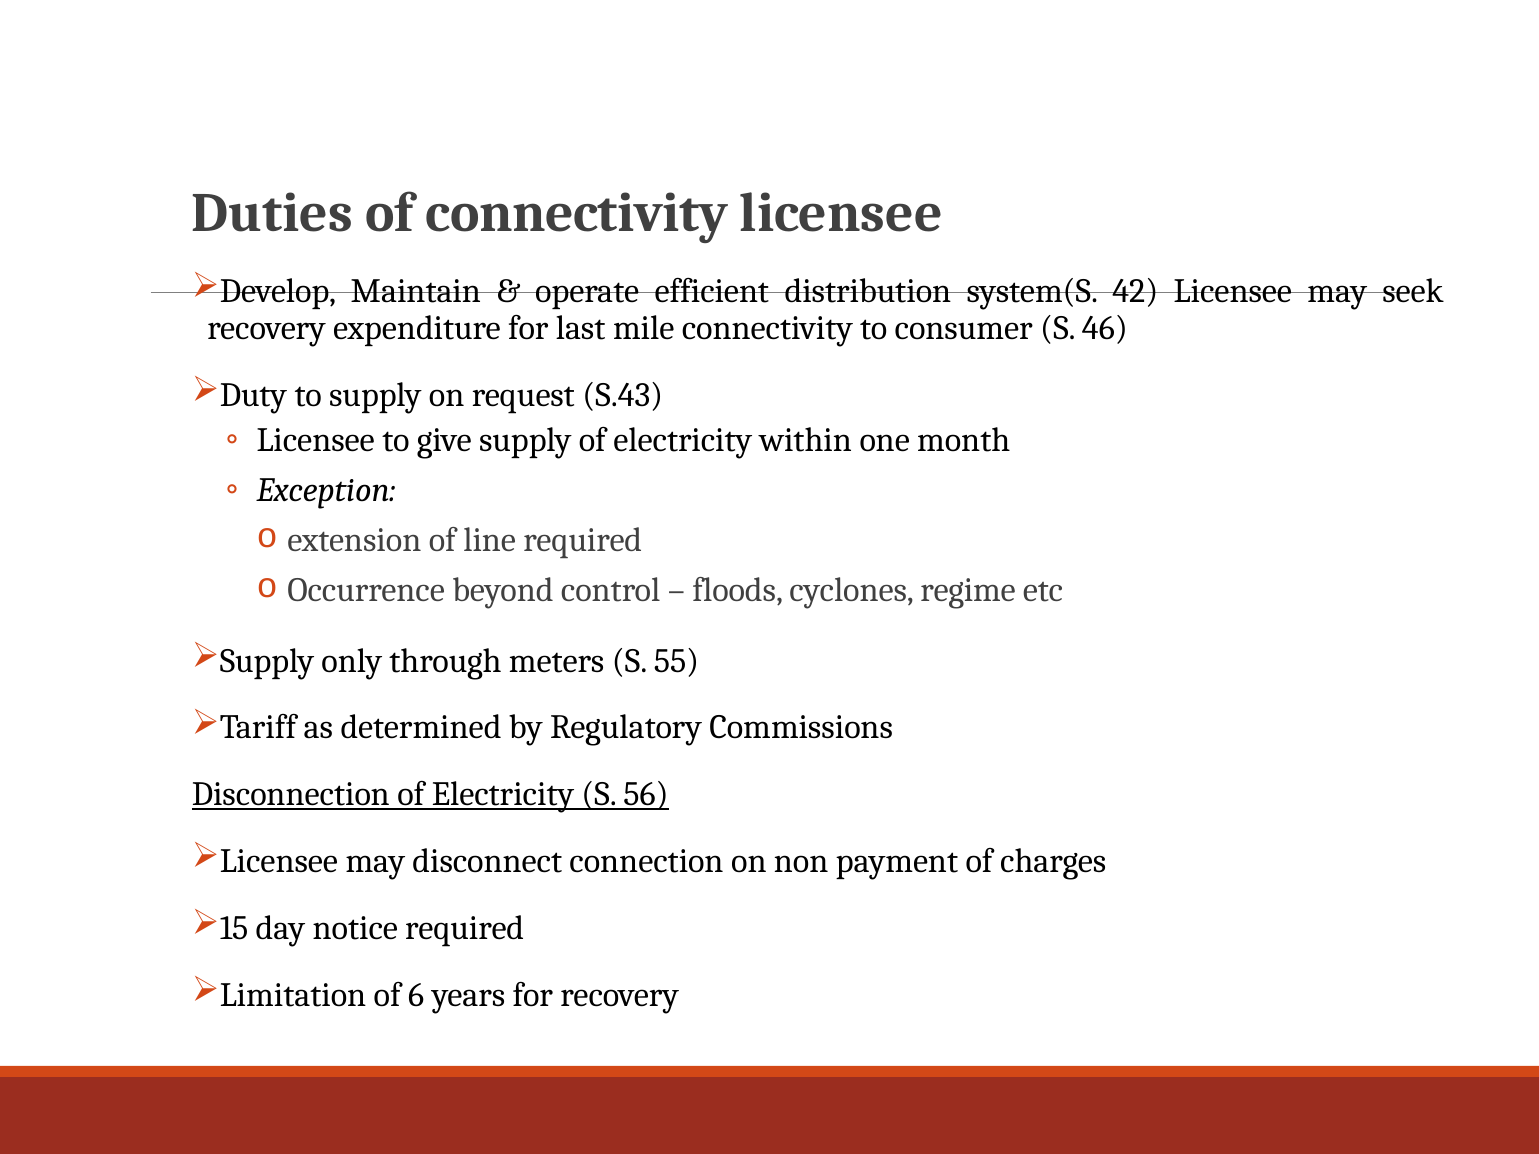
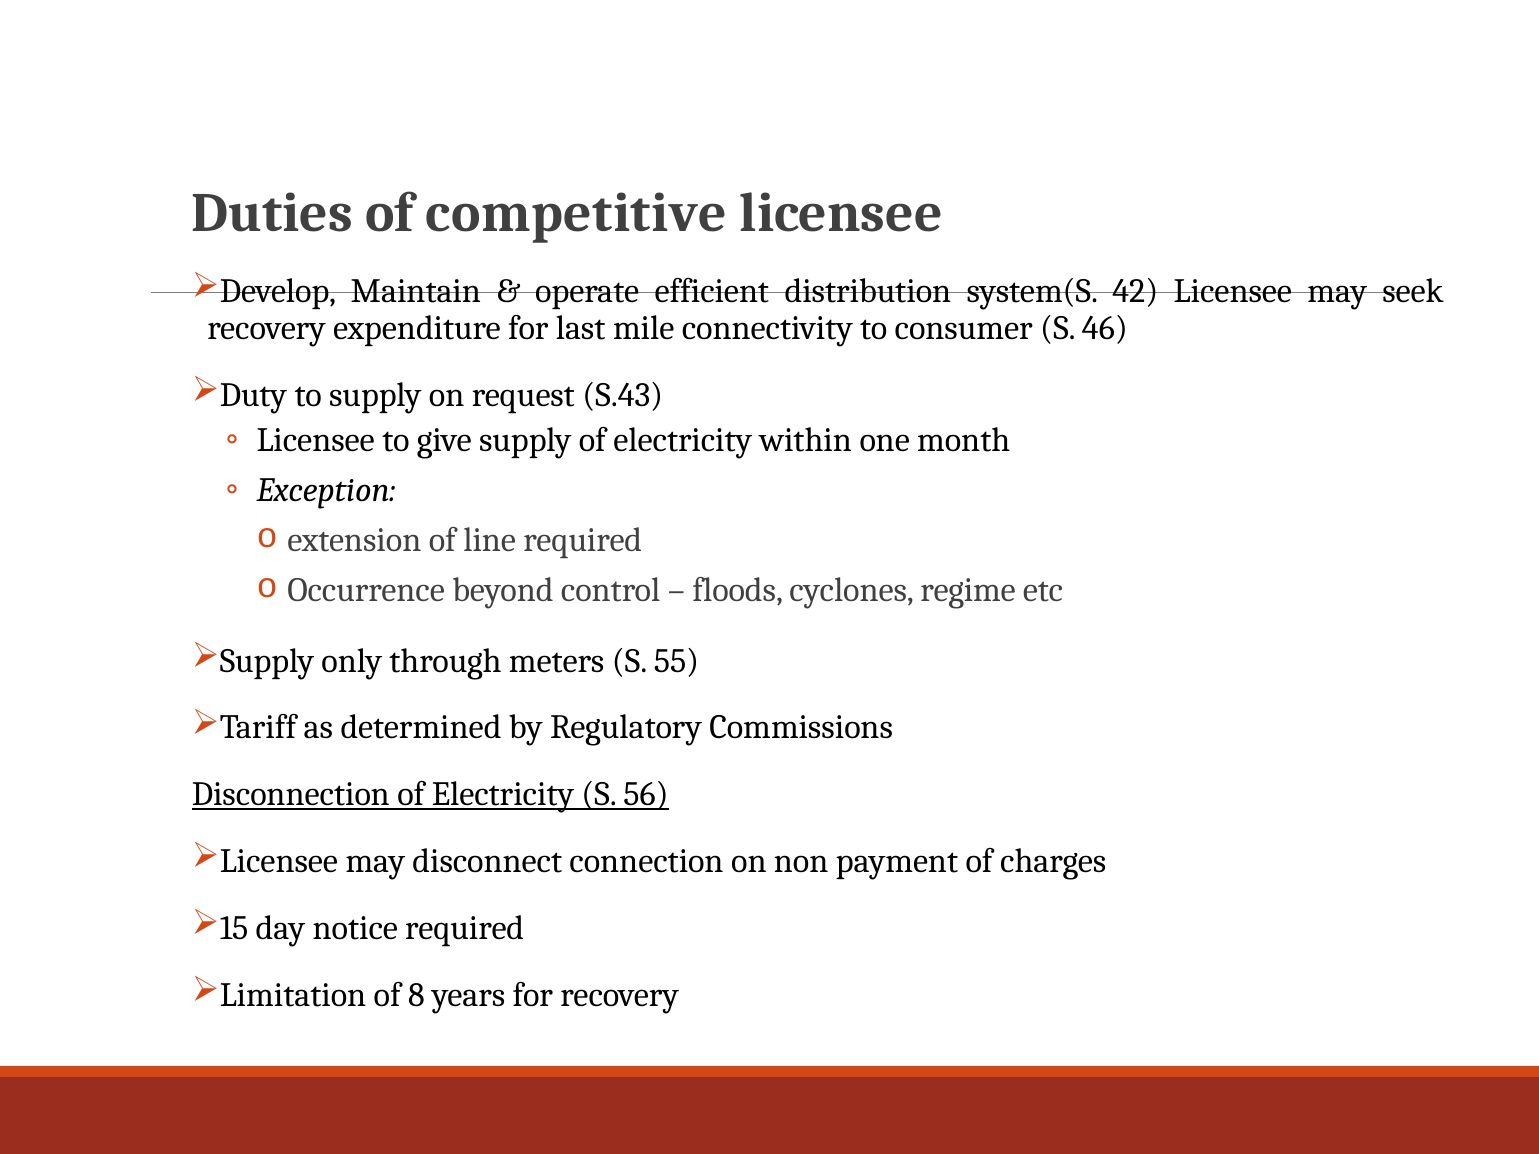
of connectivity: connectivity -> competitive (576, 213)
6: 6 -> 8 (416, 995)
